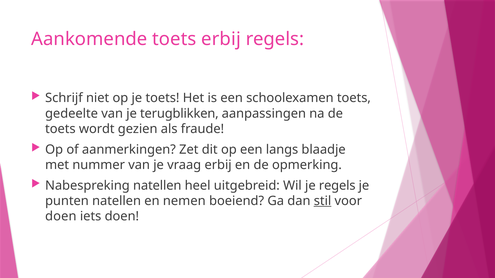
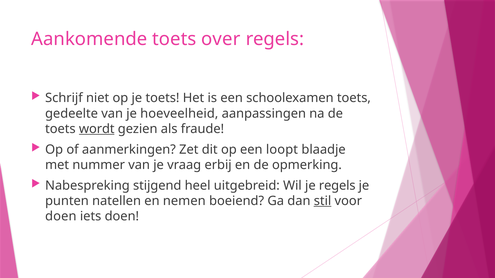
toets erbij: erbij -> over (221, 39)
terugblikken: terugblikken -> hoeveelheid (179, 114)
wordt underline: none -> present (97, 129)
langs: langs -> loopt (282, 150)
Nabespreking natellen: natellen -> stijgend (157, 186)
